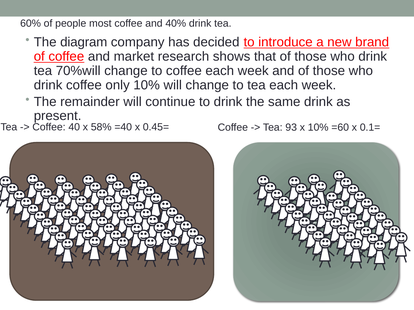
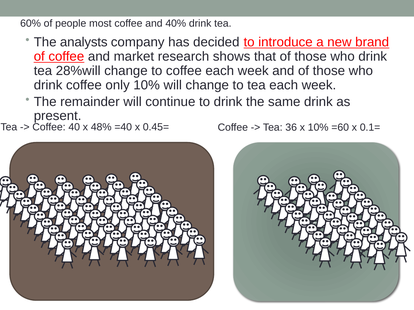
diagram: diagram -> analysts (84, 42)
70%will: 70%will -> 28%will (78, 71)
58%: 58% -> 48% (101, 127)
93: 93 -> 36 (291, 128)
